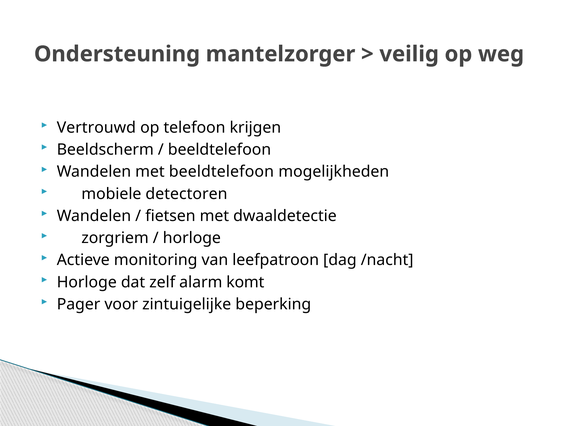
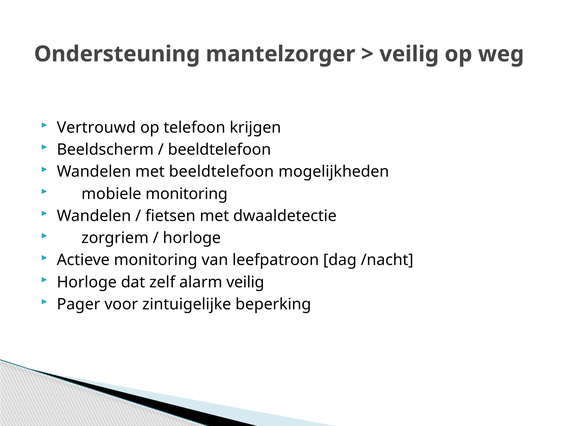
mobiele detectoren: detectoren -> monitoring (187, 194)
alarm komt: komt -> veilig (245, 282)
